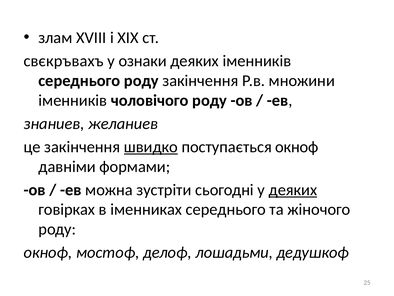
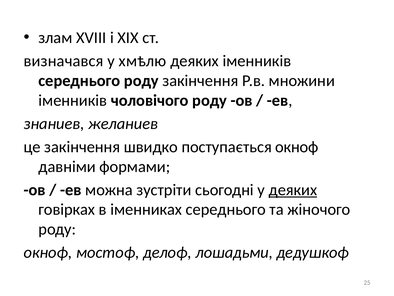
свєкръвахъ: свєкръвахъ -> визначався (64, 61)
ознаки: ознаки -> хмѣлю (143, 61)
швидко underline: present -> none (151, 147)
